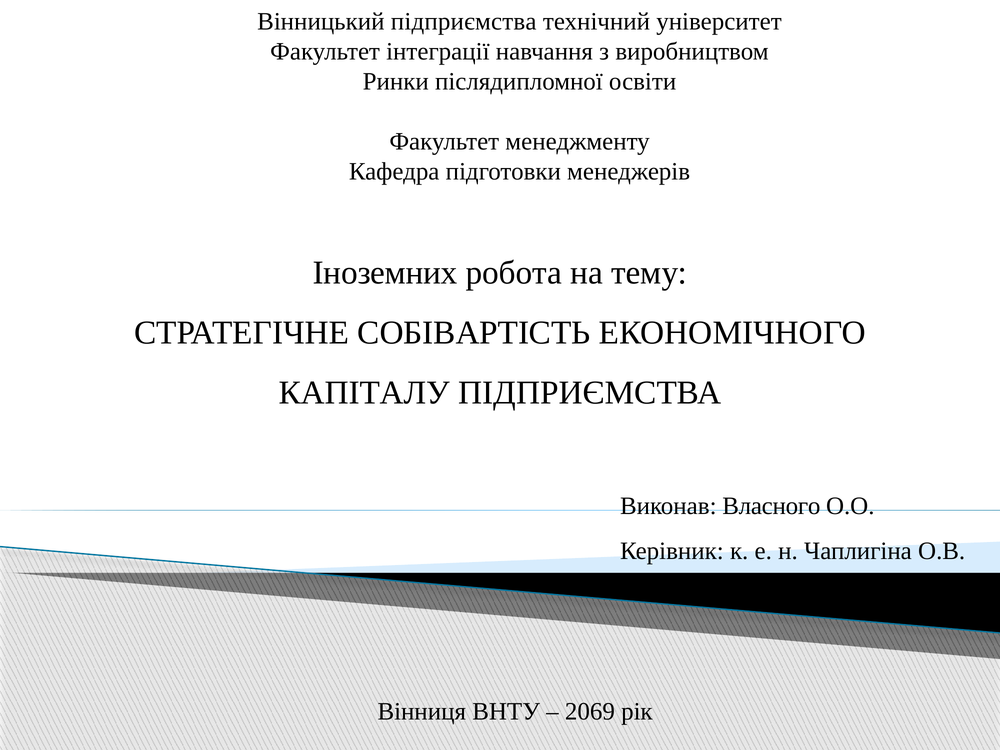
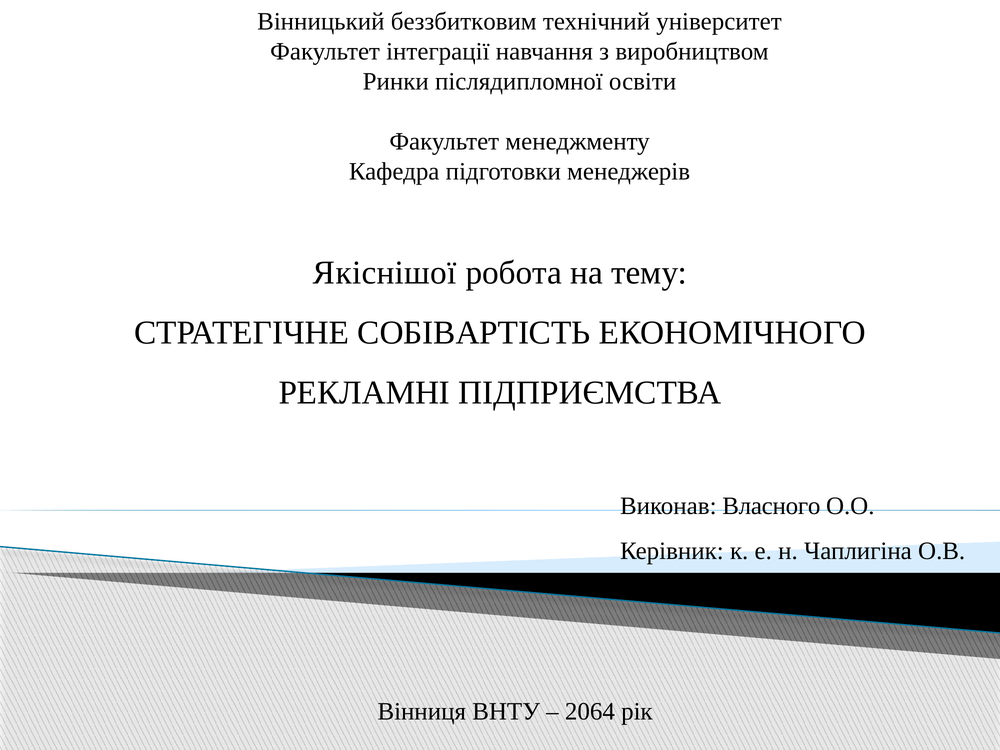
Вінницький підприємства: підприємства -> беззбитковим (464, 22)
Іноземних: Іноземних -> Якіснішої (385, 273)
КАПІТАЛУ: КАПІТАЛУ -> РЕКЛАМНІ (364, 393)
2069: 2069 -> 2064 (590, 712)
